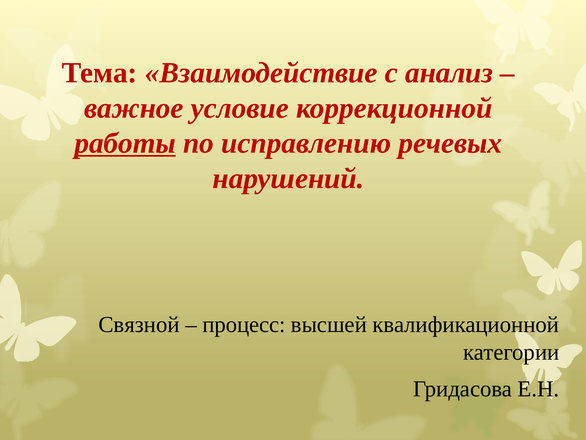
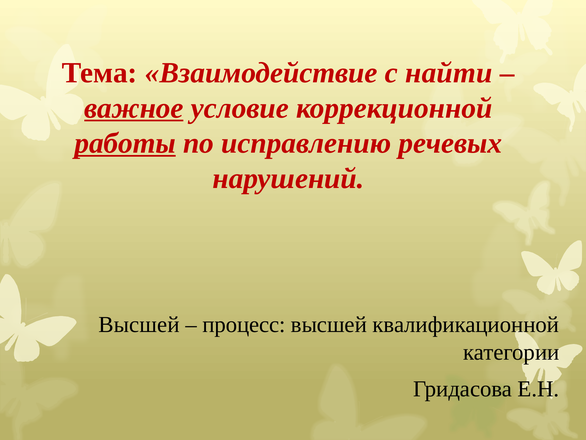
анализ: анализ -> найти (449, 73)
важное underline: none -> present (134, 108)
Связной: Связной -> Высшей (139, 324)
